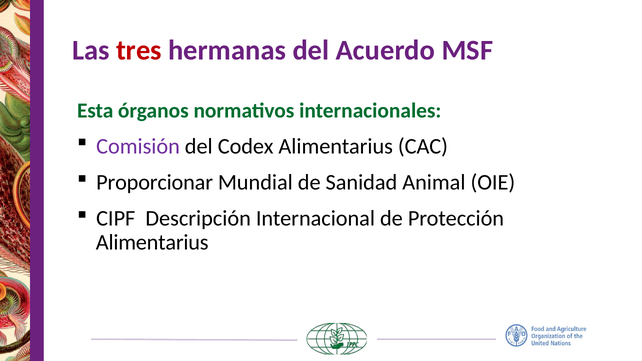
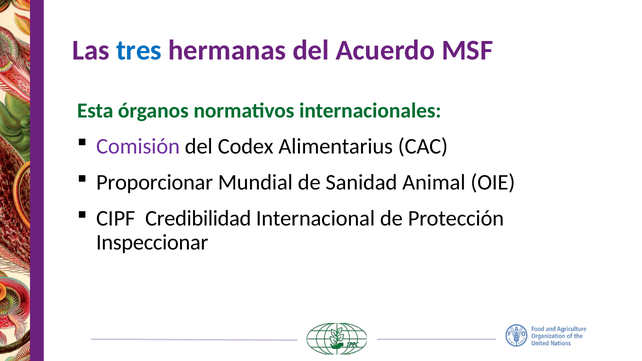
tres colour: red -> blue (139, 50)
Descripción: Descripción -> Credibilidad (198, 219)
Alimentarius: Alimentarius -> Inspeccionar (152, 243)
